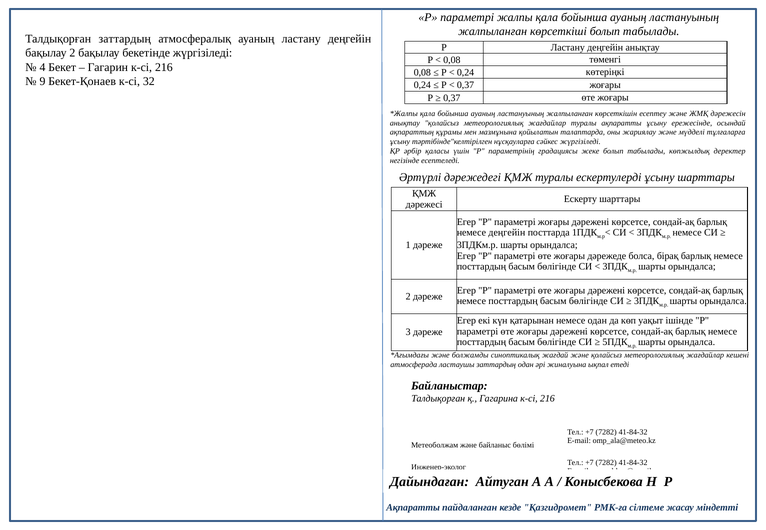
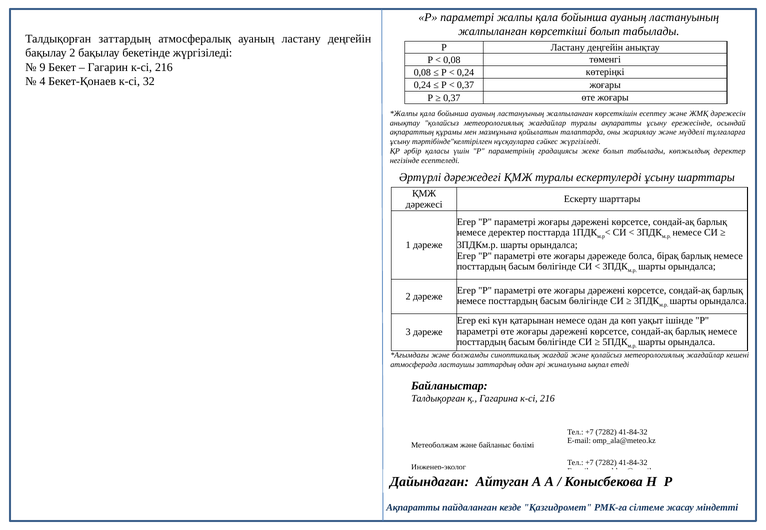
4: 4 -> 9 (42, 67)
9: 9 -> 4 (42, 81)
немесе деңгейін: деңгейін -> деректер (507, 233)
